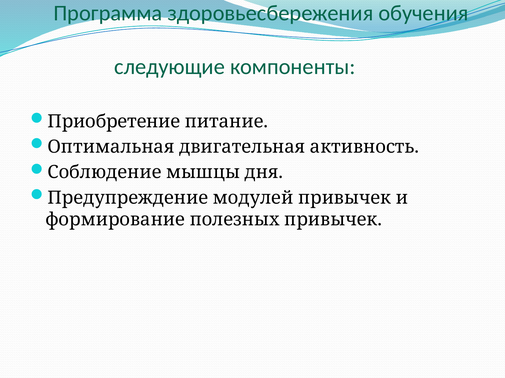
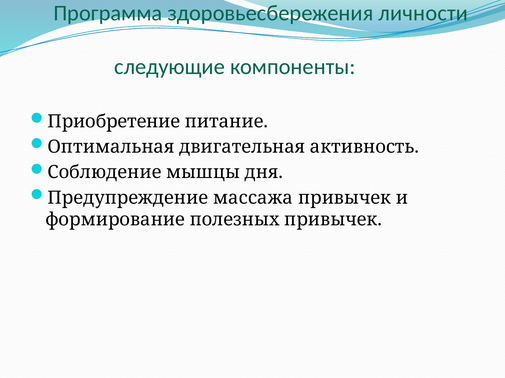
обучения: обучения -> личности (423, 13)
модулей: модулей -> массажа (253, 198)
